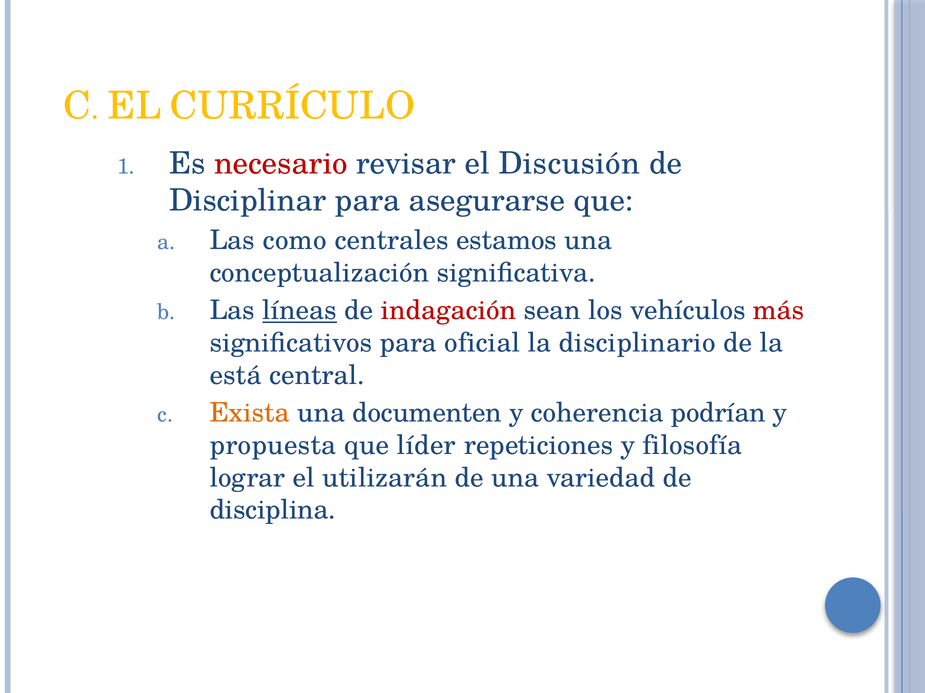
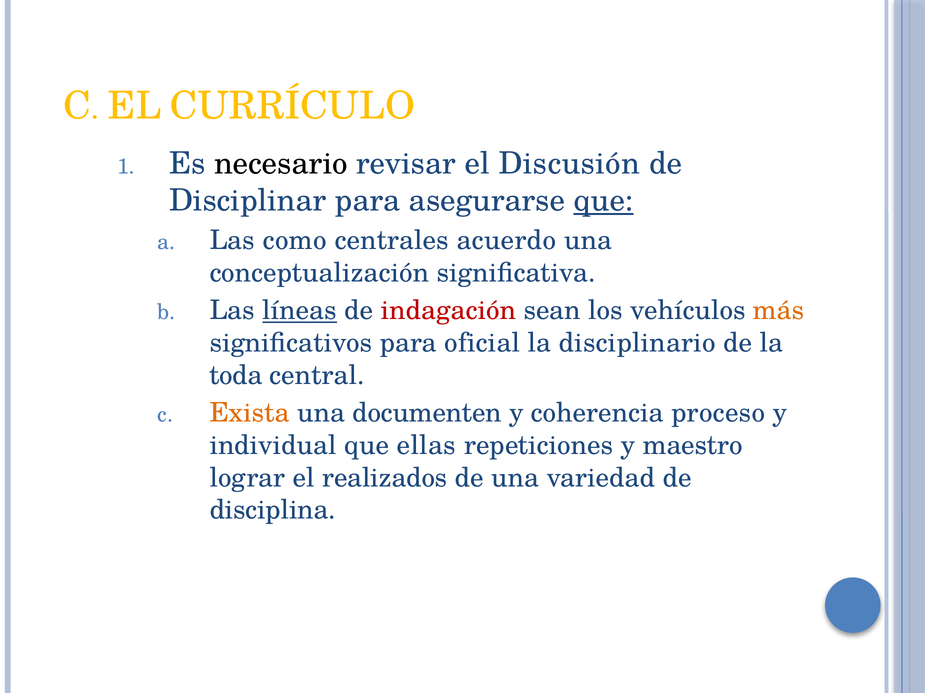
necesario colour: red -> black (281, 164)
que underline: none -> present (604, 201)
estamos: estamos -> acuerdo (506, 241)
más colour: red -> orange (779, 311)
está: está -> toda (236, 376)
podrían: podrían -> proceso (718, 413)
propuesta: propuesta -> individual (273, 446)
líder: líder -> ellas (426, 446)
filosofía: filosofía -> maestro (693, 446)
utilizarán: utilizarán -> realizados (385, 478)
